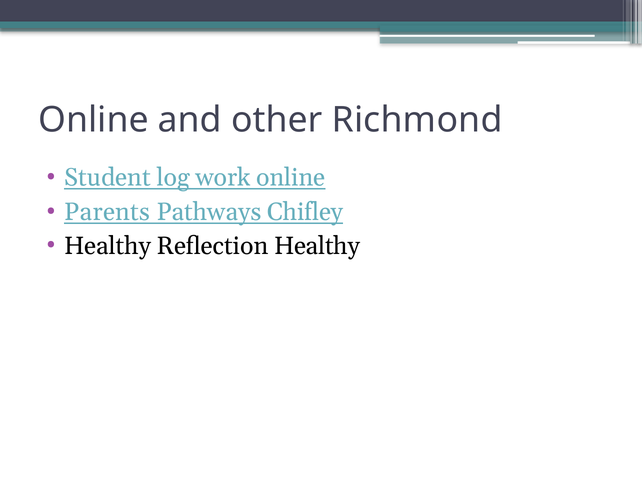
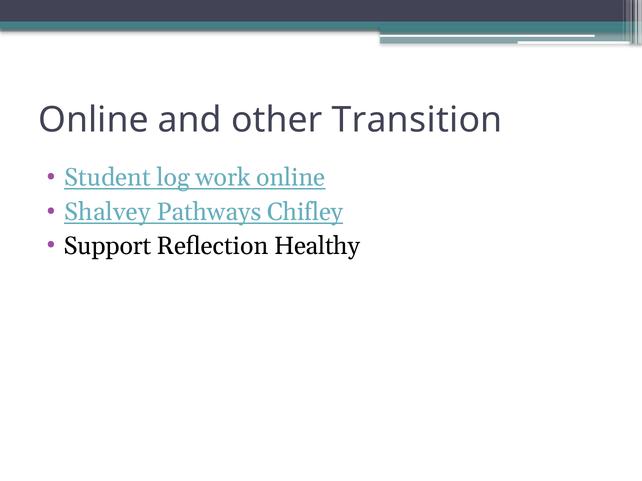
Richmond: Richmond -> Transition (417, 120)
Parents: Parents -> Shalvey (107, 212)
Healthy: Healthy -> Support (108, 247)
